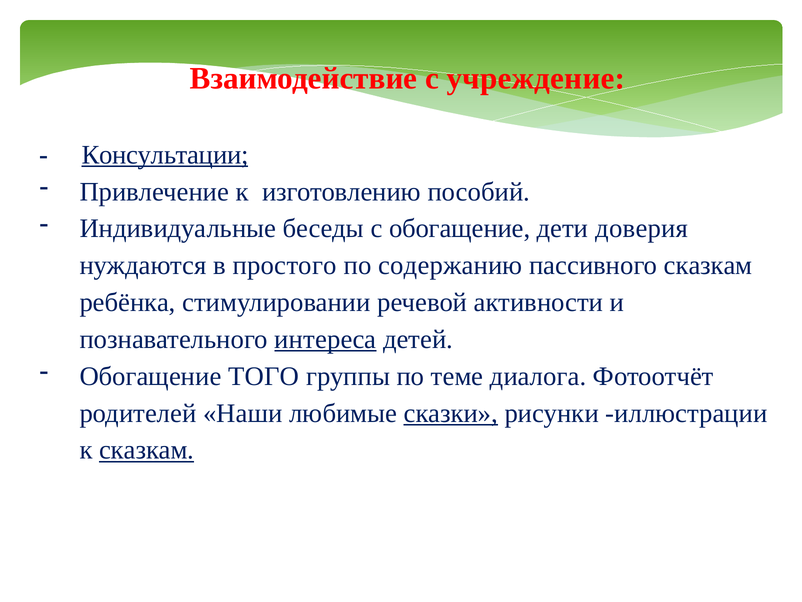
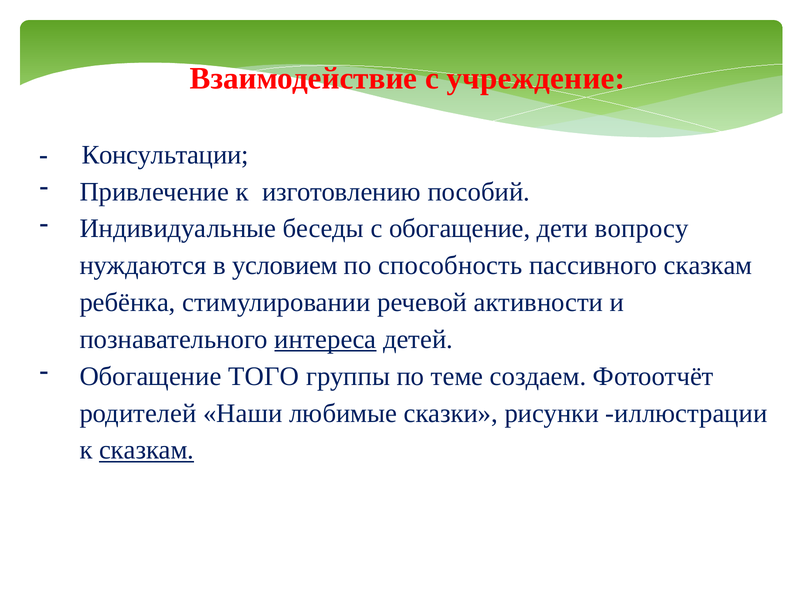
Консультации underline: present -> none (165, 155)
доверия: доверия -> вопросу (642, 228)
простого: простого -> условием (285, 265)
содержанию: содержанию -> способность (450, 265)
диалога: диалога -> создаем (538, 376)
сказки underline: present -> none (451, 413)
